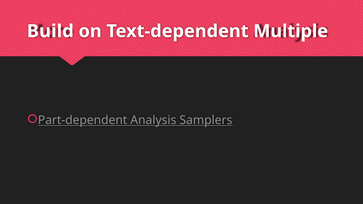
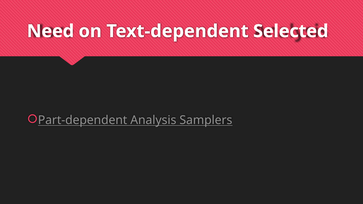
Build: Build -> Need (50, 31)
Multiple: Multiple -> Selected (291, 31)
